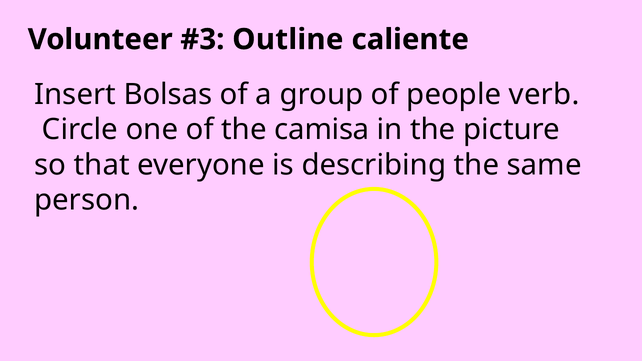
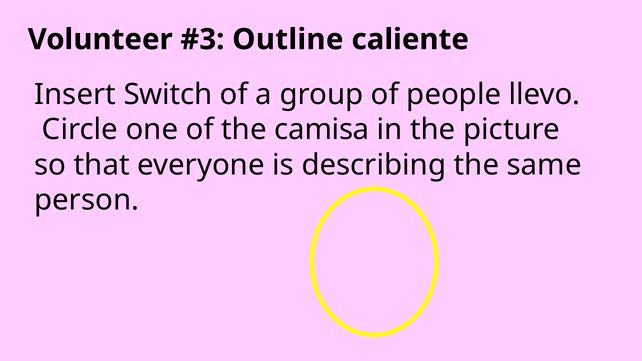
Bolsas: Bolsas -> Switch (168, 94)
verb: verb -> llevo (544, 94)
